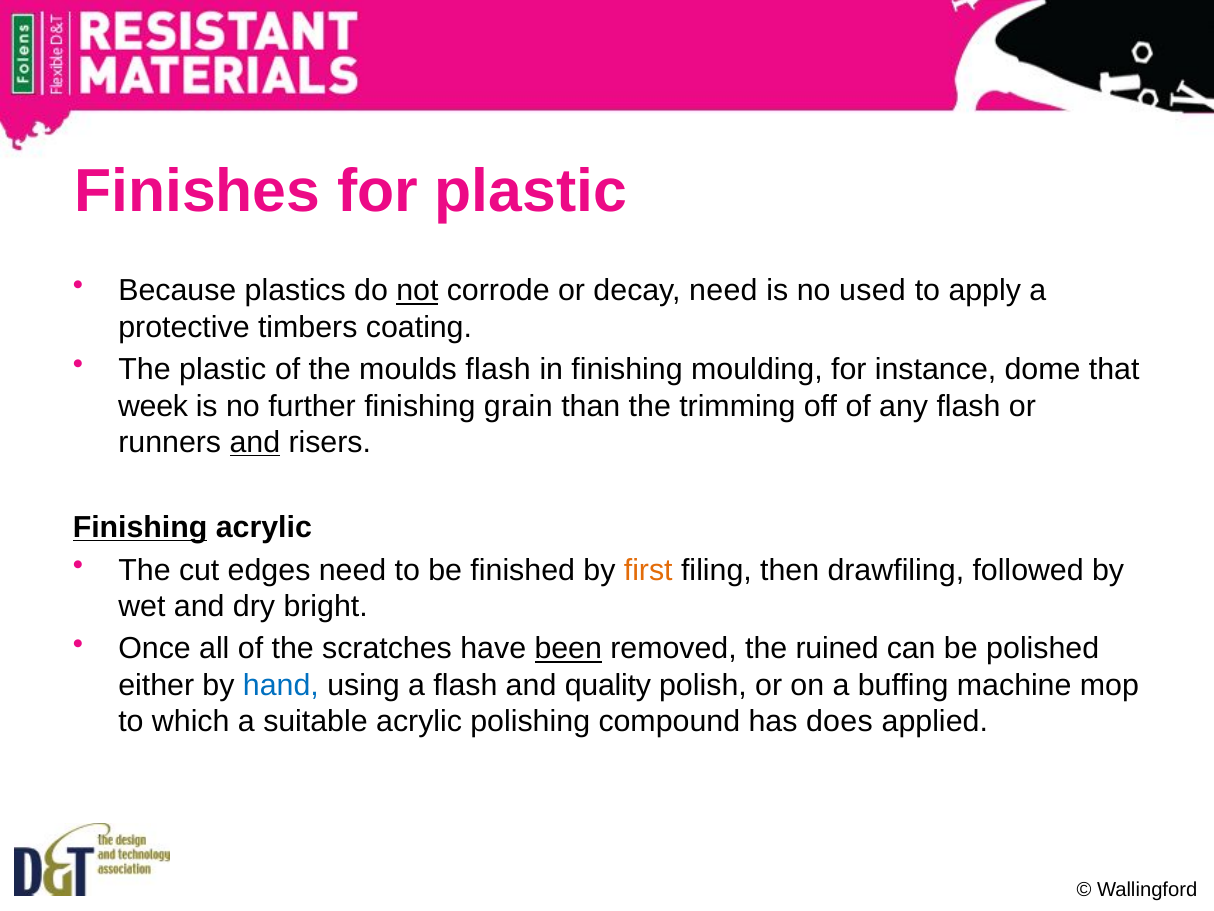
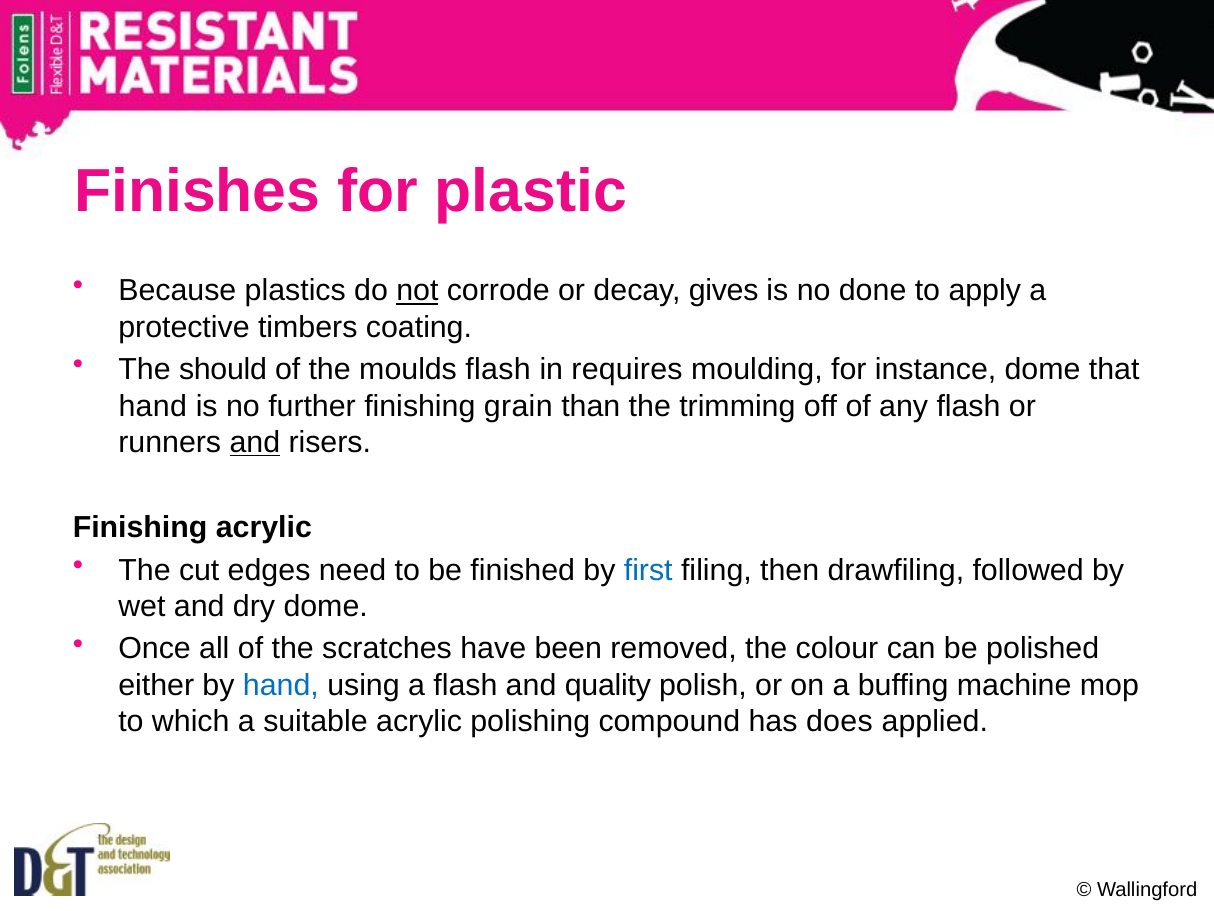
decay need: need -> gives (724, 290)
used: used -> done (873, 290)
The plastic: plastic -> should (223, 369)
in finishing: finishing -> requires (627, 369)
week: week -> hand (153, 406)
Finishing underline: present -> none (140, 527)
first colour: orange -> blue (648, 570)
dry bright: bright -> dome (326, 606)
been underline: present -> none (568, 649)
ruined: ruined -> colour (837, 649)
